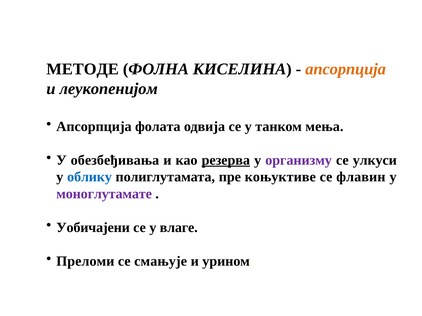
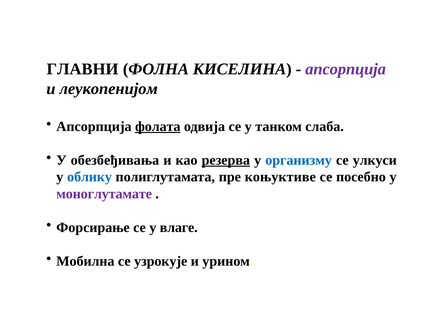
МЕТОДЕ: МЕТОДЕ -> ГЛАВНИ (82, 69)
апсорпција colour: orange -> purple (346, 69)
фолата underline: none -> present (158, 127)
мења: мења -> слаба (325, 127)
организму colour: purple -> blue (299, 160)
флавин: флавин -> посебно (361, 177)
Уобичајени: Уобичајени -> Форсирање (93, 228)
Преломи: Преломи -> Мобилна (85, 262)
смањује: смањује -> узрокује (161, 262)
